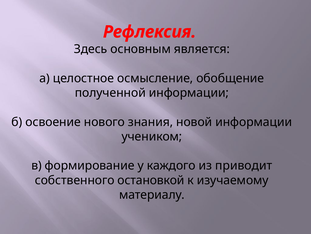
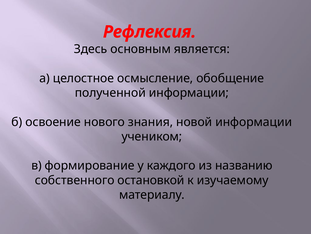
приводит: приводит -> названию (244, 165)
